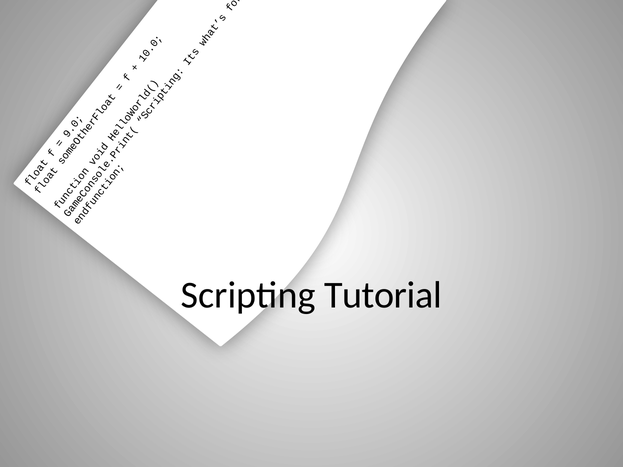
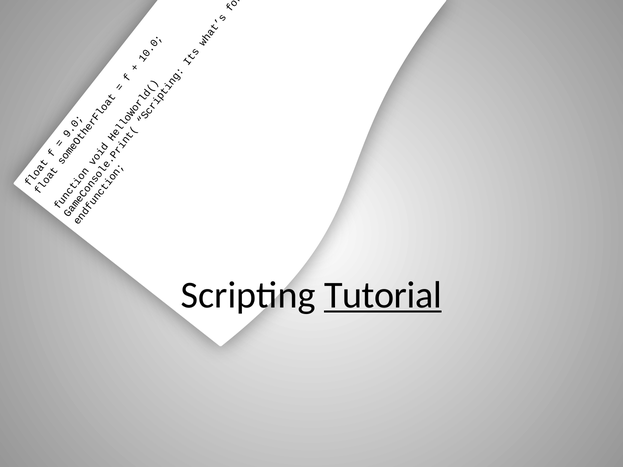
Tutorial underline: none -> present (383, 295)
